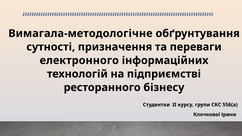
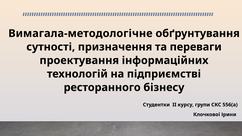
електронного: електронного -> проектування (79, 60)
